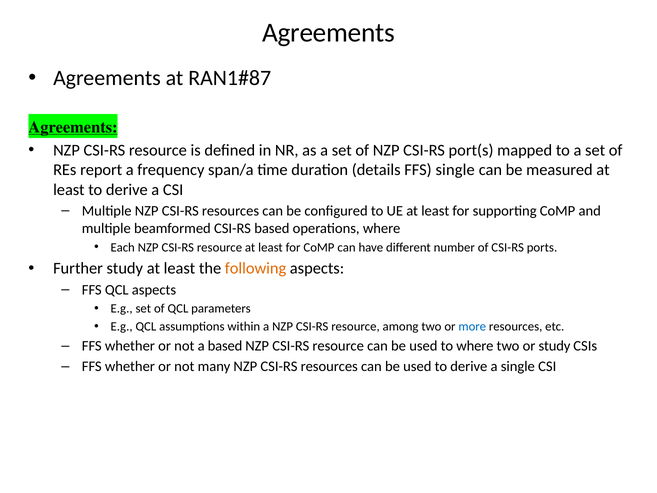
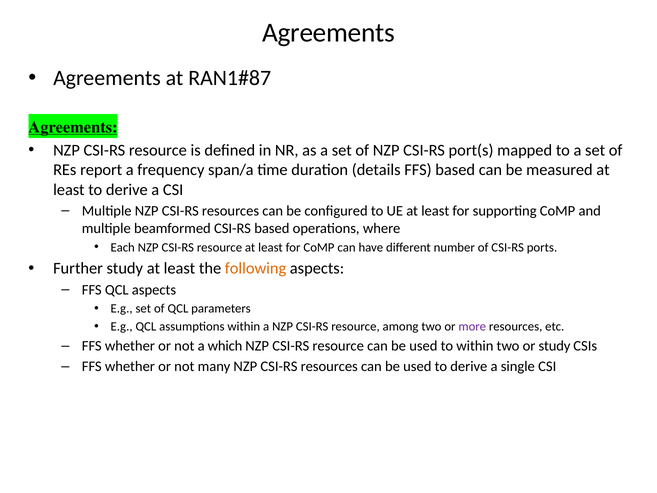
FFS single: single -> based (455, 170)
more colour: blue -> purple (472, 326)
a based: based -> which (225, 346)
to where: where -> within (475, 346)
